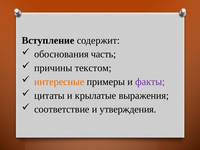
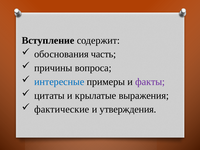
текстом: текстом -> вопроса (93, 68)
интересные colour: orange -> blue (59, 82)
соответствие: соответствие -> фактические (62, 109)
